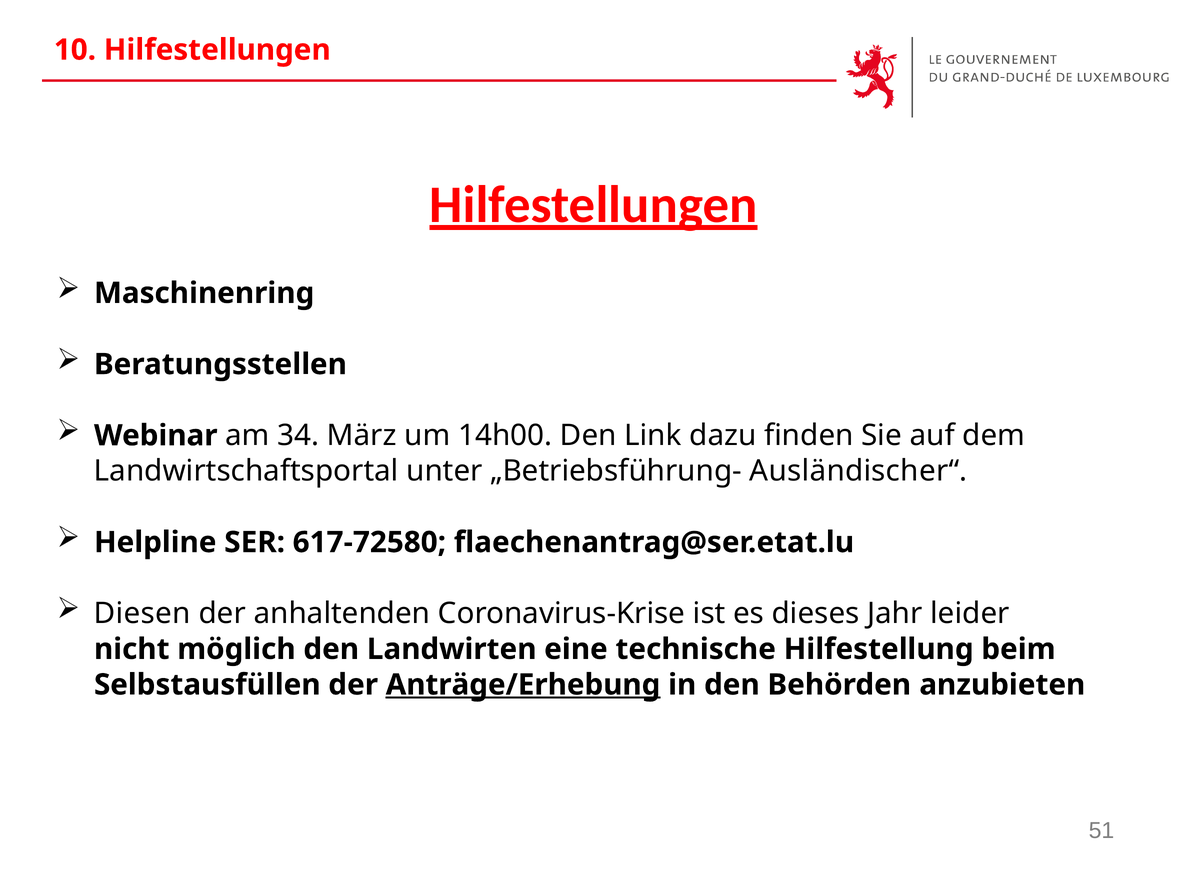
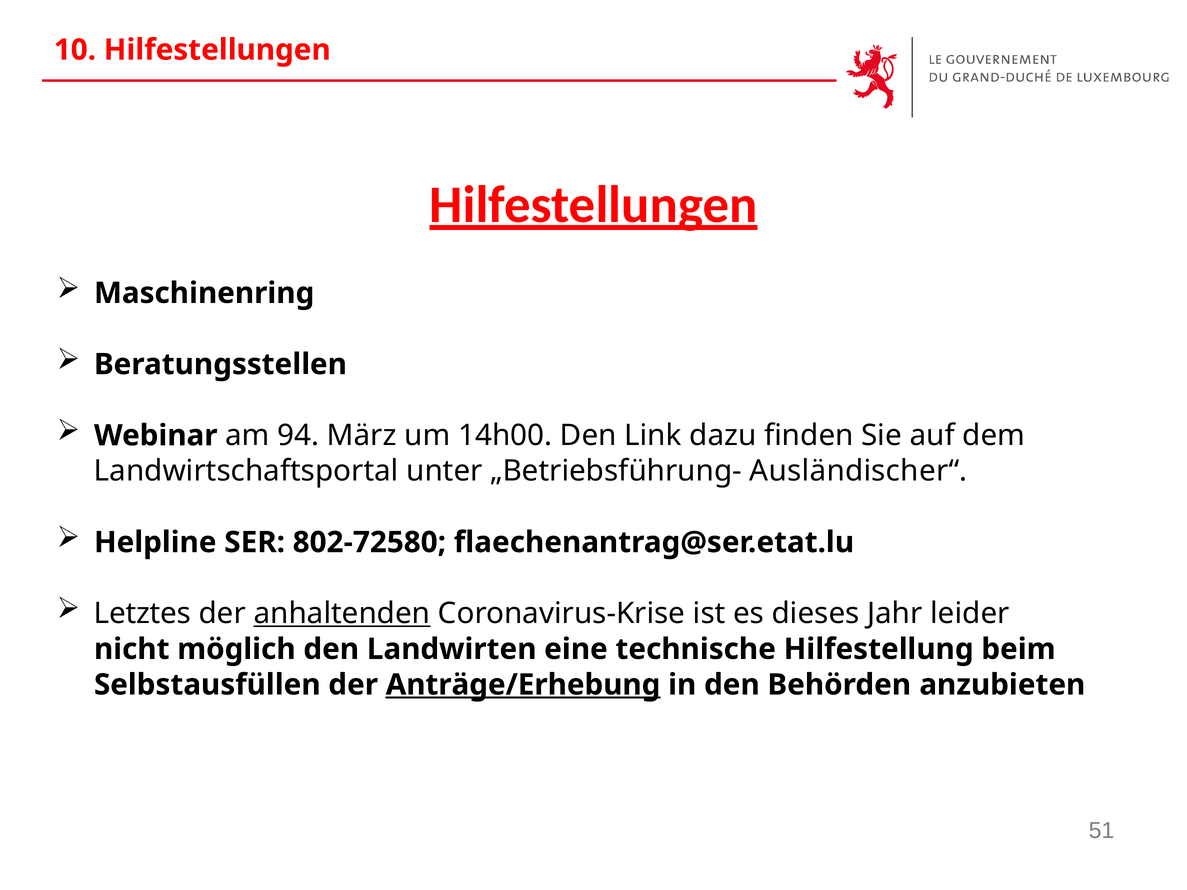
34: 34 -> 94 (298, 436)
617-72580: 617-72580 -> 802-72580 (369, 542)
Diesen: Diesen -> Letztes (143, 614)
anhaltenden underline: none -> present (342, 614)
